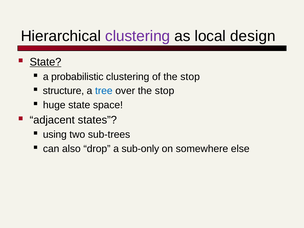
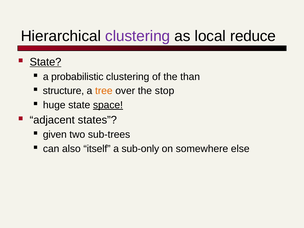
design: design -> reduce (253, 36)
of the stop: stop -> than (190, 77)
tree colour: blue -> orange (104, 91)
space underline: none -> present (108, 105)
using: using -> given (55, 135)
drop: drop -> itself (97, 149)
